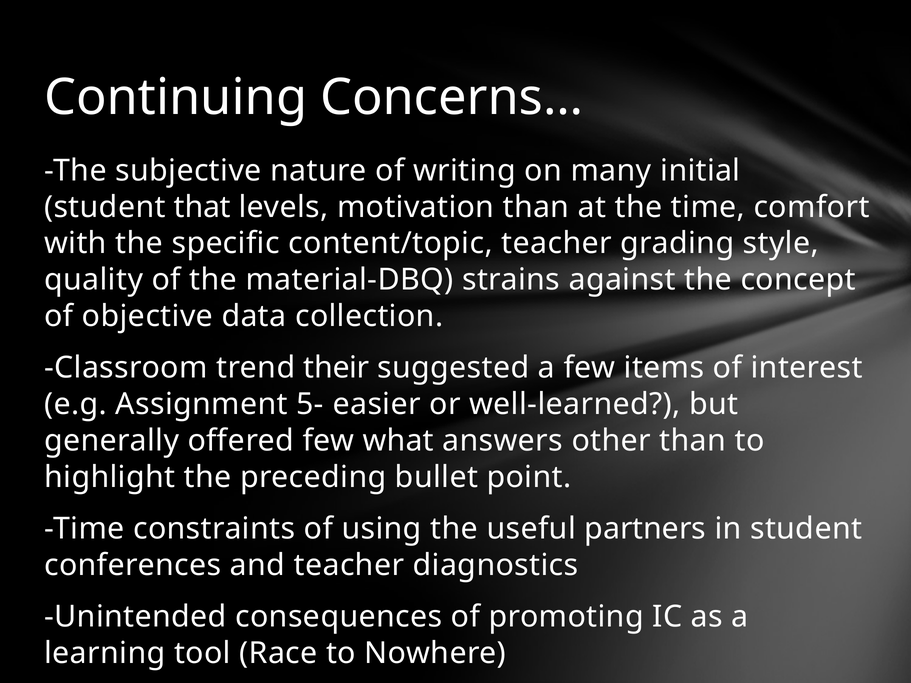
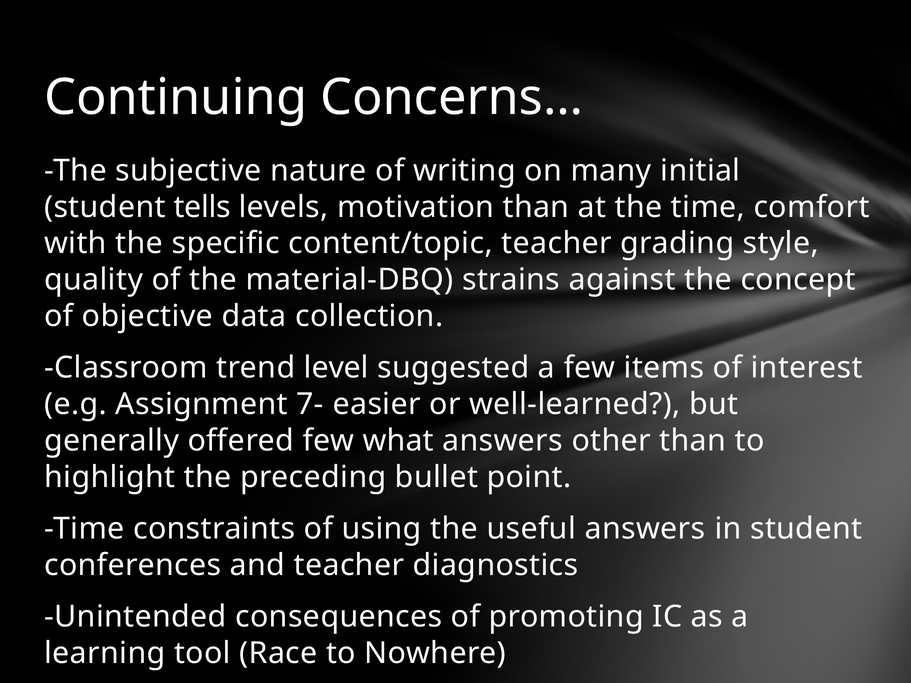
that: that -> tells (202, 207)
their: their -> level (336, 368)
5-: 5- -> 7- (310, 404)
useful partners: partners -> answers (645, 529)
